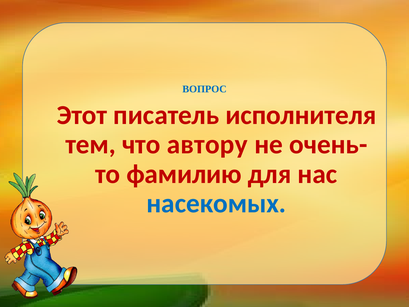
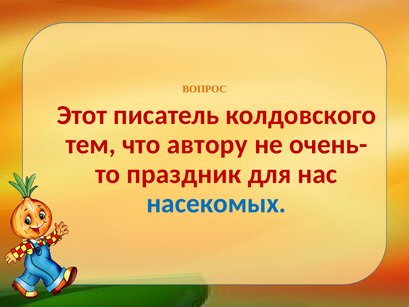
ВОПРОС colour: blue -> orange (204, 89)
исполнителя: исполнителя -> колдовского (301, 115)
фамилию: фамилию -> праздник (184, 174)
